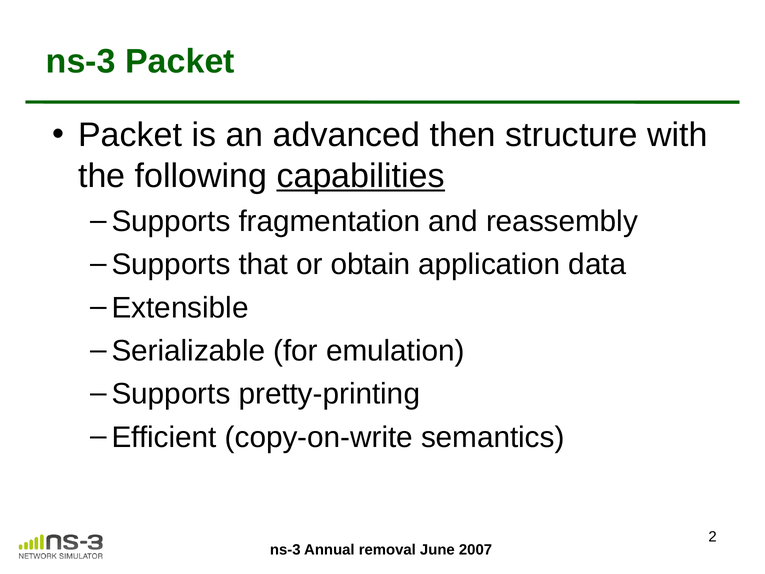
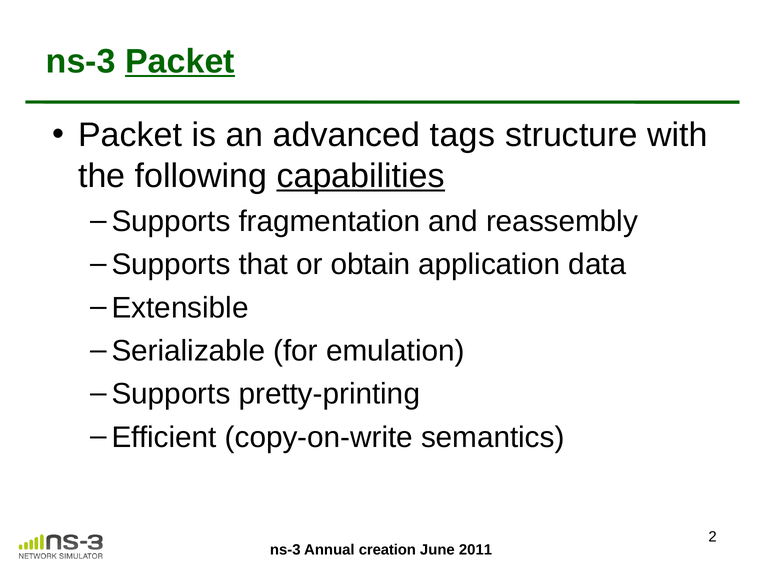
Packet underline: none -> present (180, 61)
then: then -> tags (463, 135)
removal: removal -> creation (387, 549)
2007: 2007 -> 2011 (476, 549)
